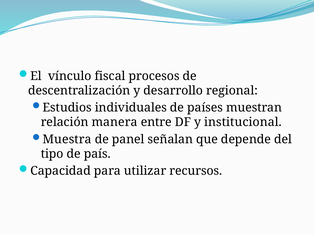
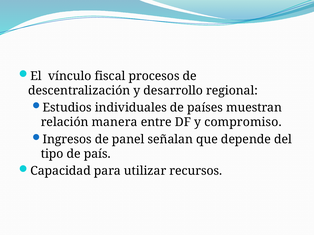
institucional: institucional -> compromiso (243, 122)
Muestra: Muestra -> Ingresos (67, 140)
